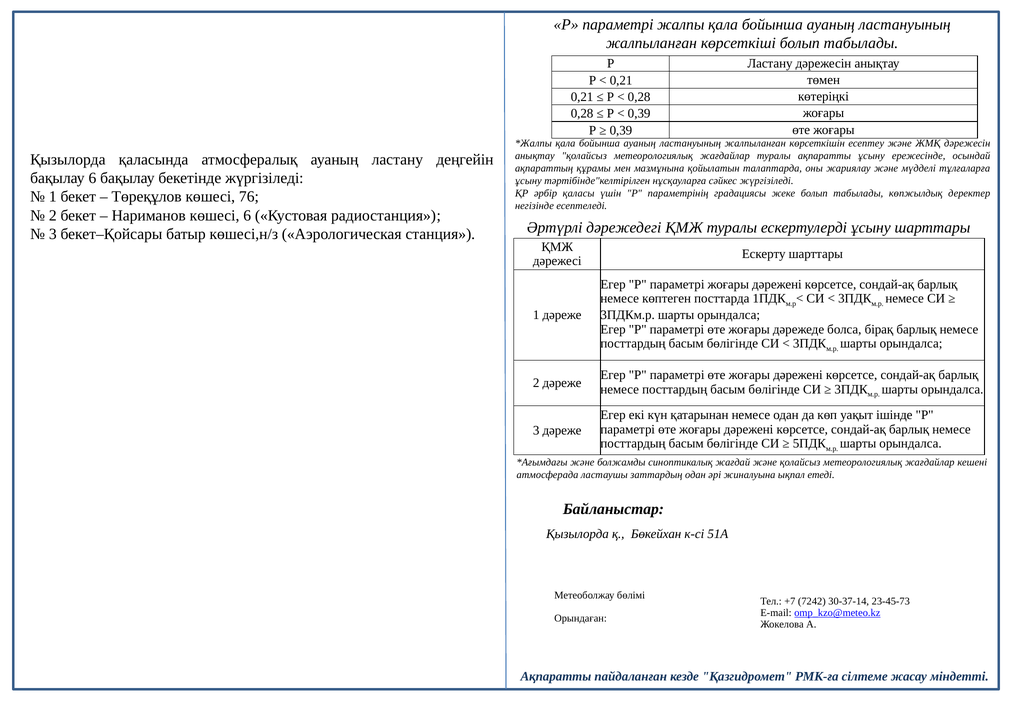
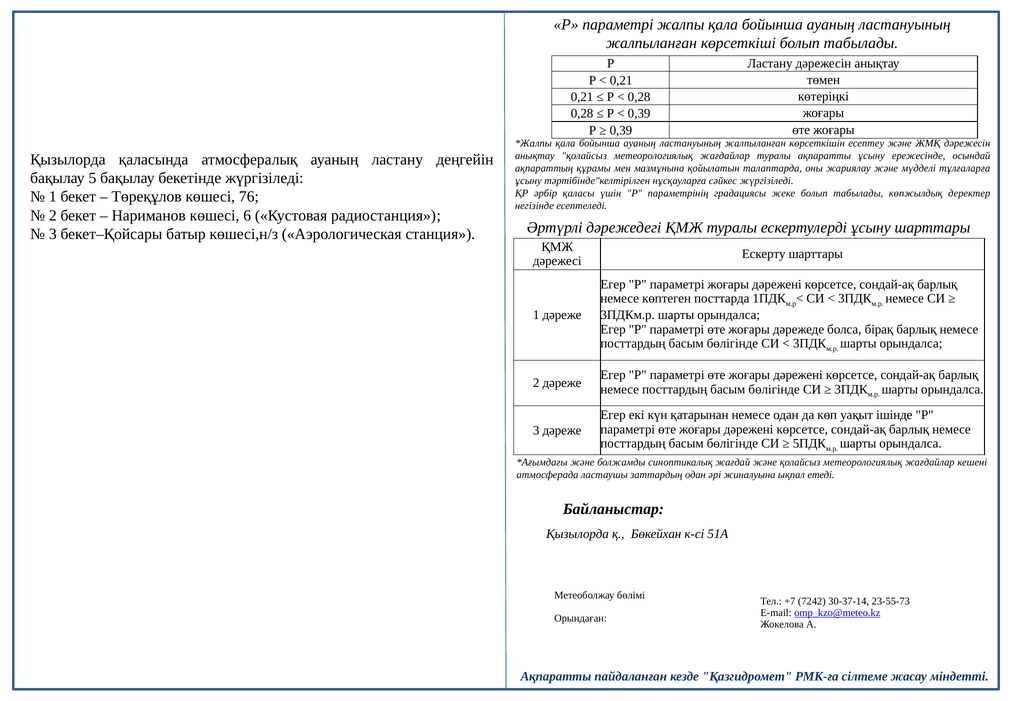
бақылау 6: 6 -> 5 (92, 178)
23-45-73: 23-45-73 -> 23-55-73 (891, 601)
